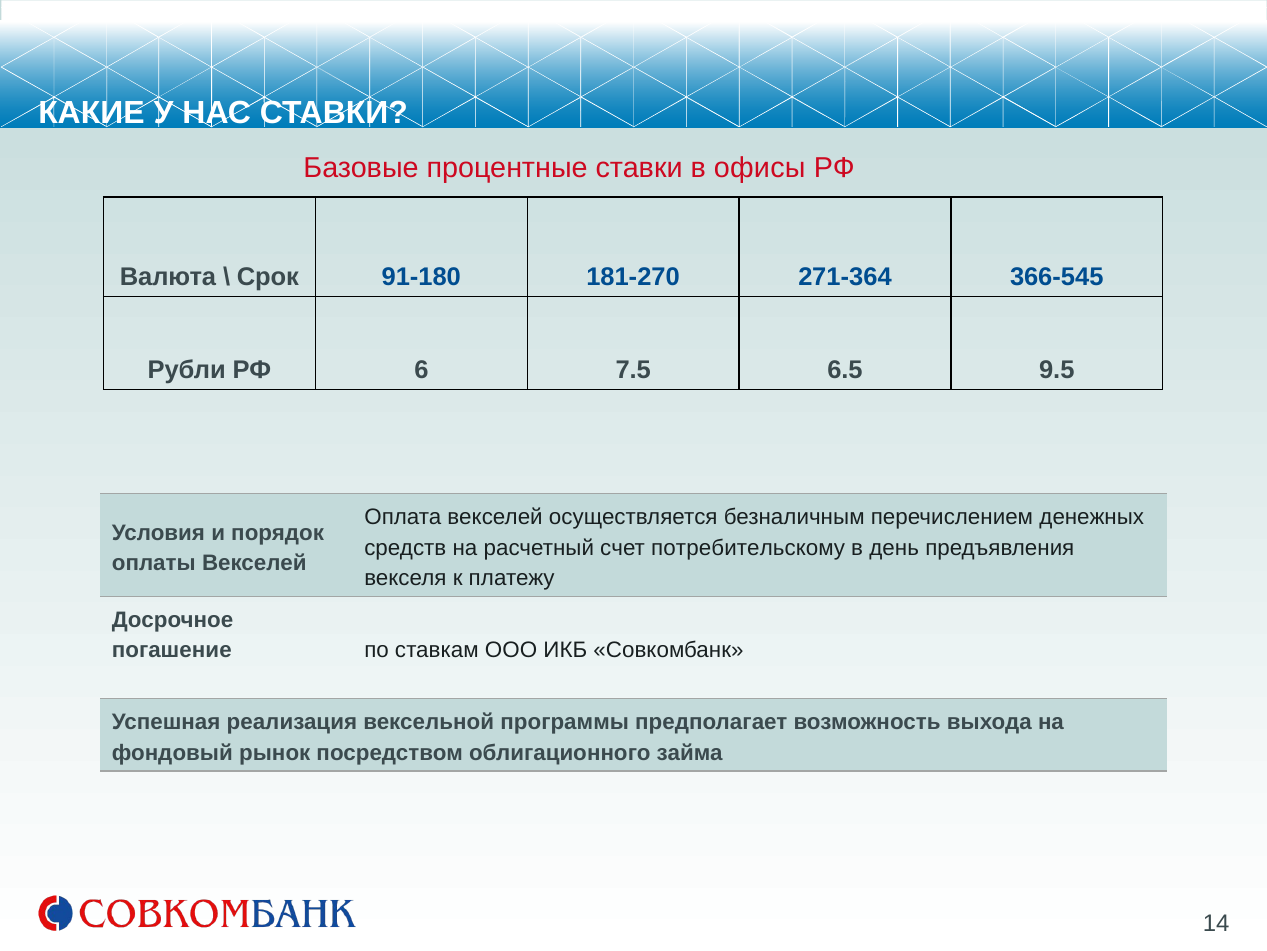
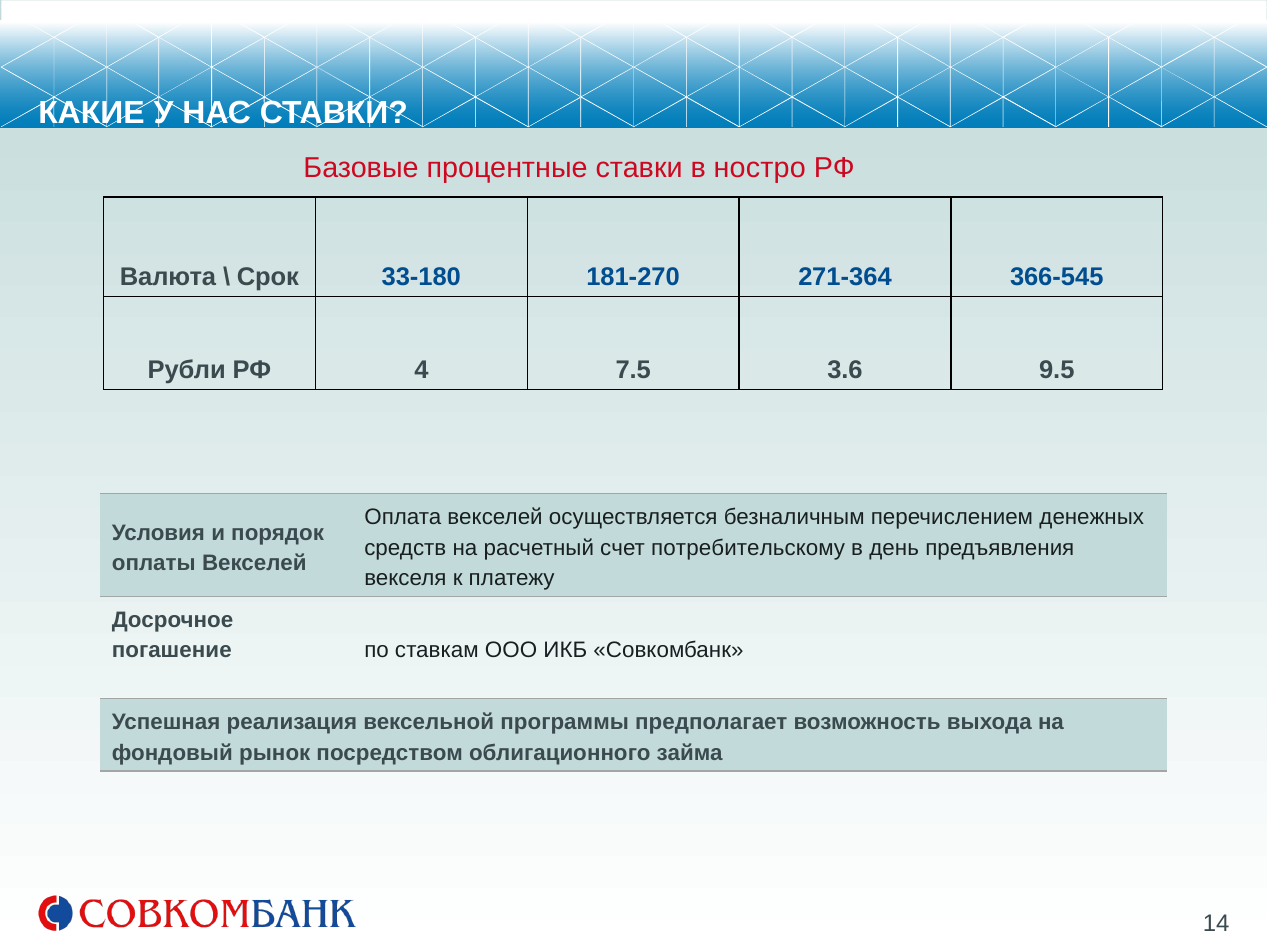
офисы: офисы -> ностро (760, 168)
91-180: 91-180 -> 33-180 (421, 277)
6: 6 -> 4 (421, 370)
6.5: 6.5 -> 3.6 (845, 370)
